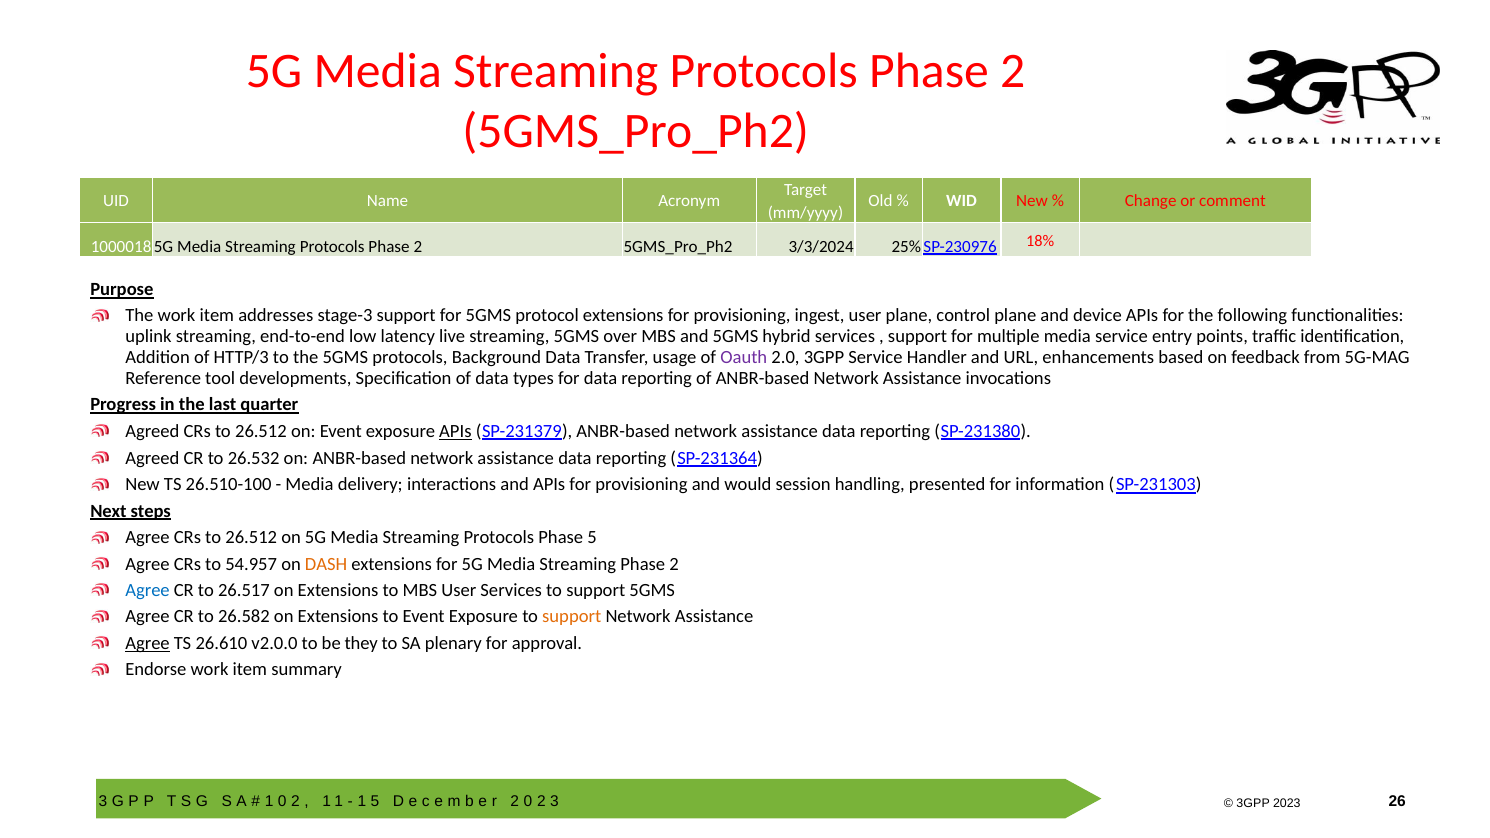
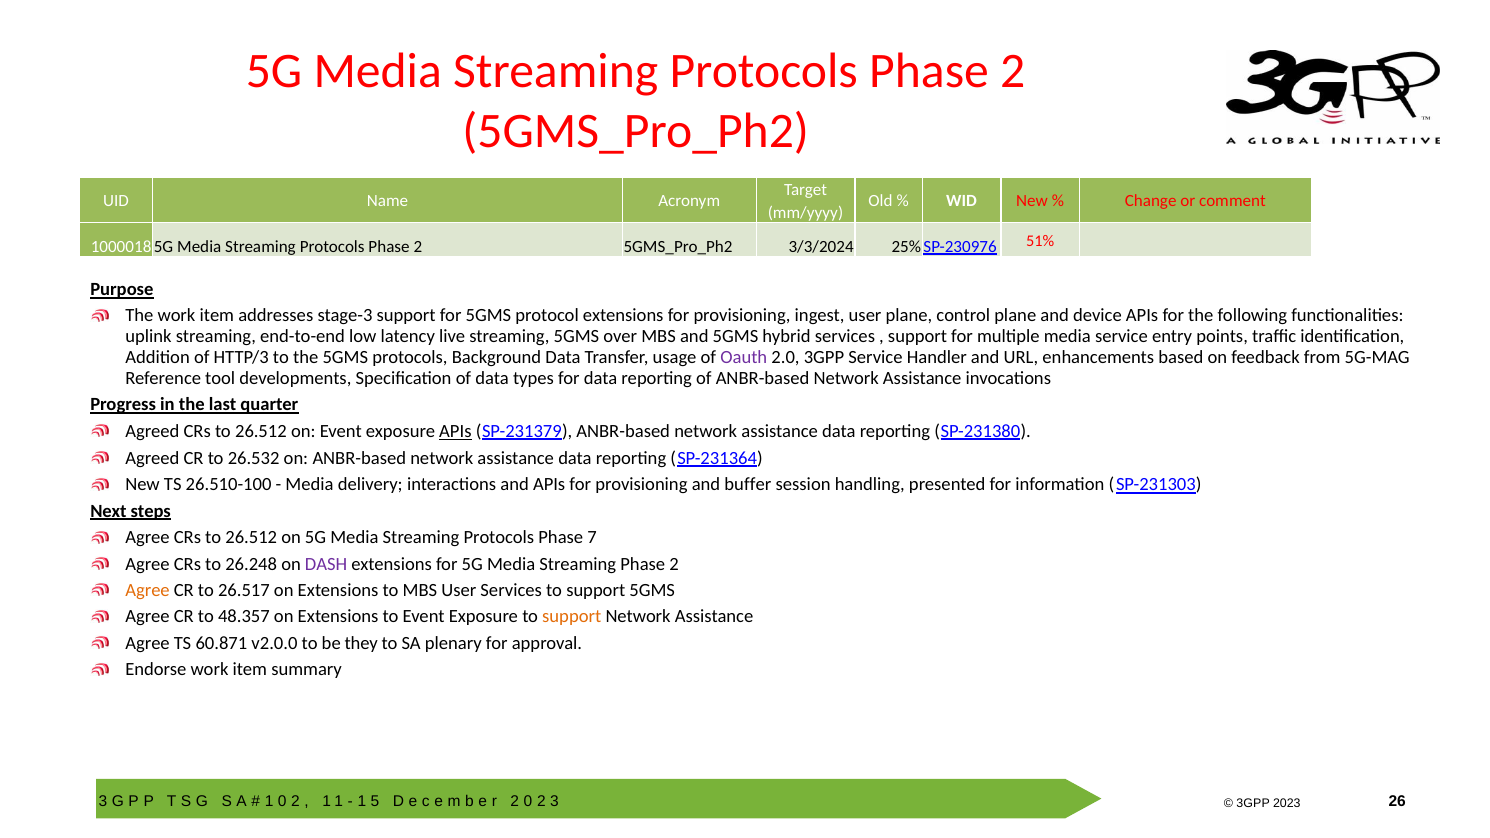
18%: 18% -> 51% (1040, 241)
would: would -> buffer (748, 485)
Phase 5: 5 -> 7 (592, 538)
54.957: 54.957 -> 26.248 (251, 564)
DASH colour: orange -> purple (326, 564)
Agree colour: blue -> orange (148, 590)
26.582: 26.582 -> 48.357 (244, 617)
Agree underline: present -> none (148, 643)
26.610: 26.610 -> 60.871 (221, 643)
